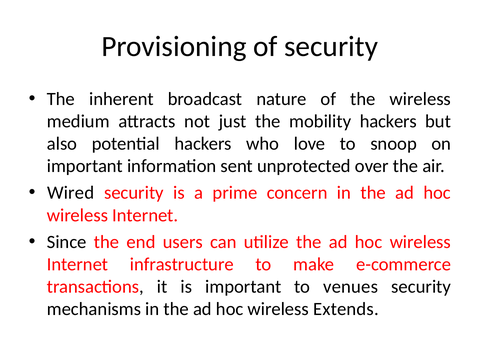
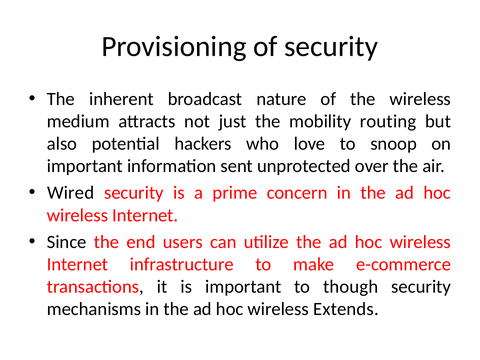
mobility hackers: hackers -> routing (388, 121)
venues: venues -> though (351, 287)
